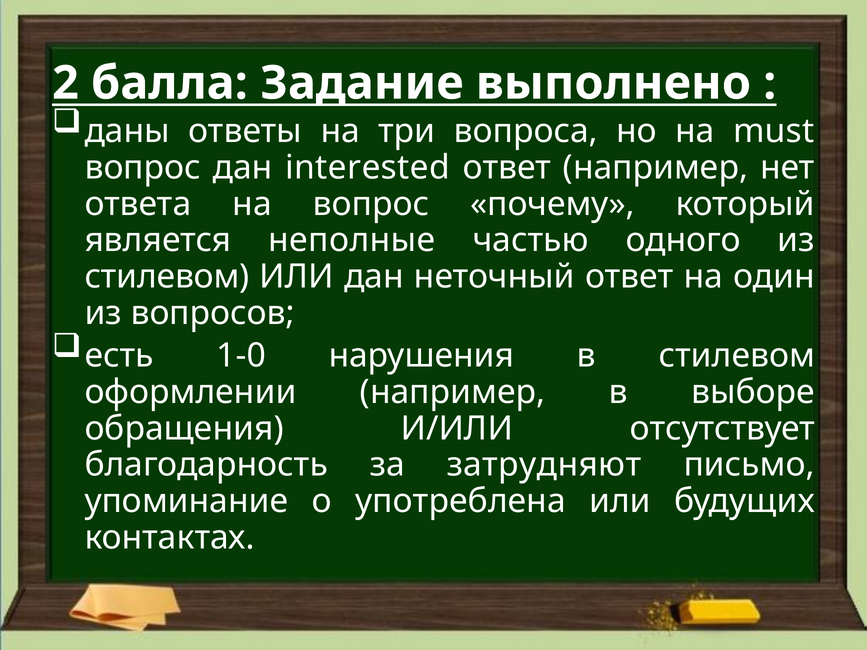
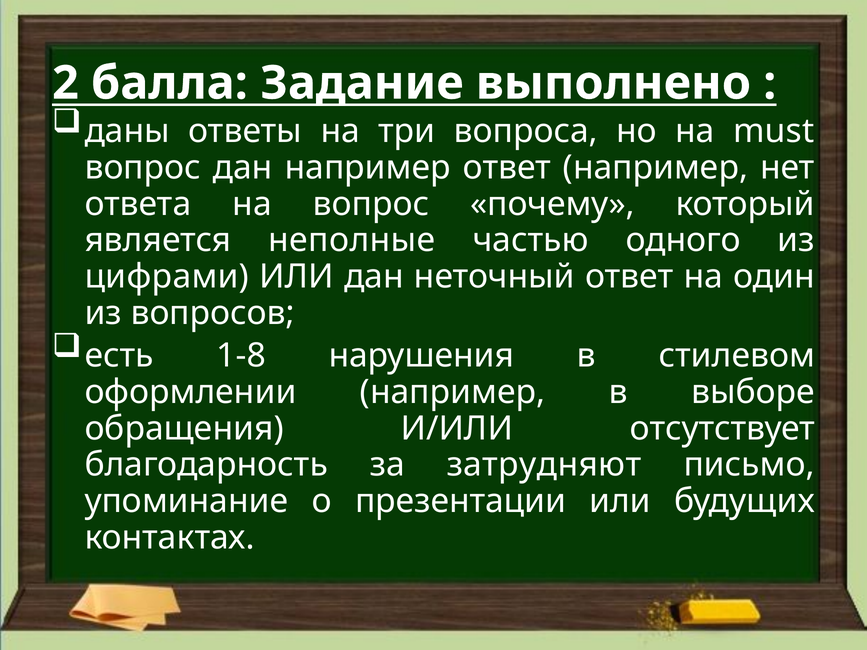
дан interested: interested -> например (368, 168)
стилевом: стилевом -> цифрами (167, 277)
1-0: 1-0 -> 1-8 (241, 356)
употреблена: употреблена -> презентации (461, 501)
